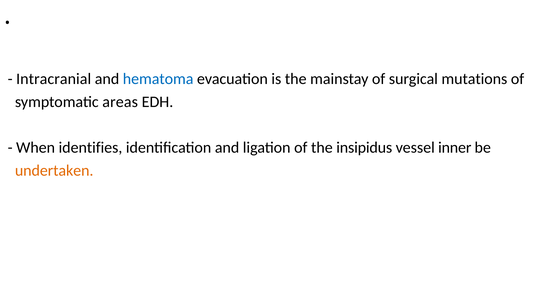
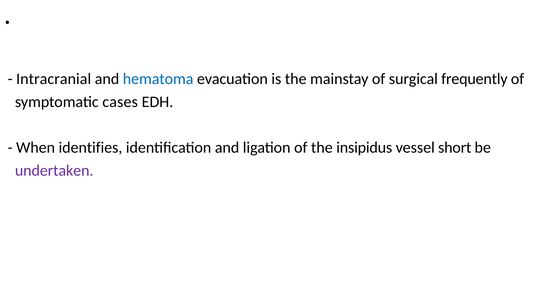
mutations: mutations -> frequently (474, 79)
areas: areas -> cases (120, 102)
inner: inner -> short (455, 148)
undertaken colour: orange -> purple (54, 171)
